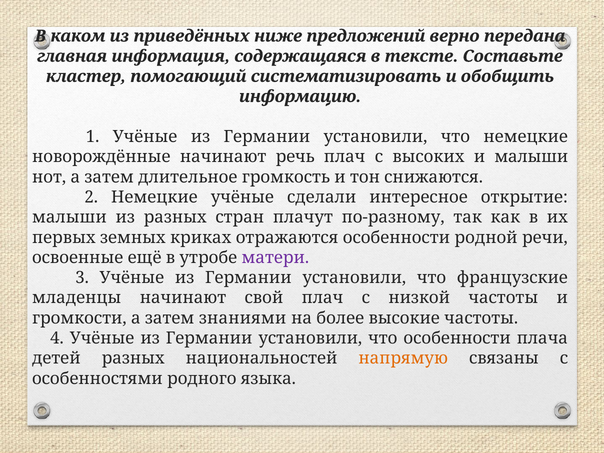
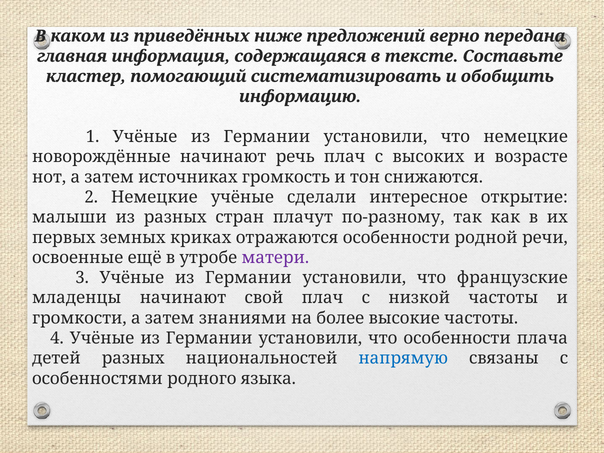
и малыши: малыши -> возрасте (531, 157)
длительное: длительное -> источниках (188, 177)
напрямую colour: orange -> blue (403, 358)
